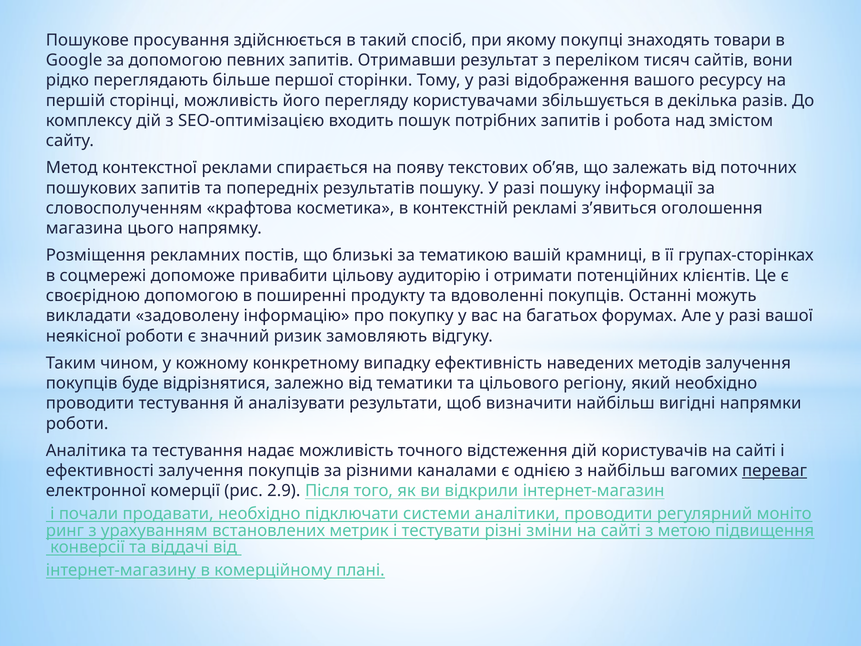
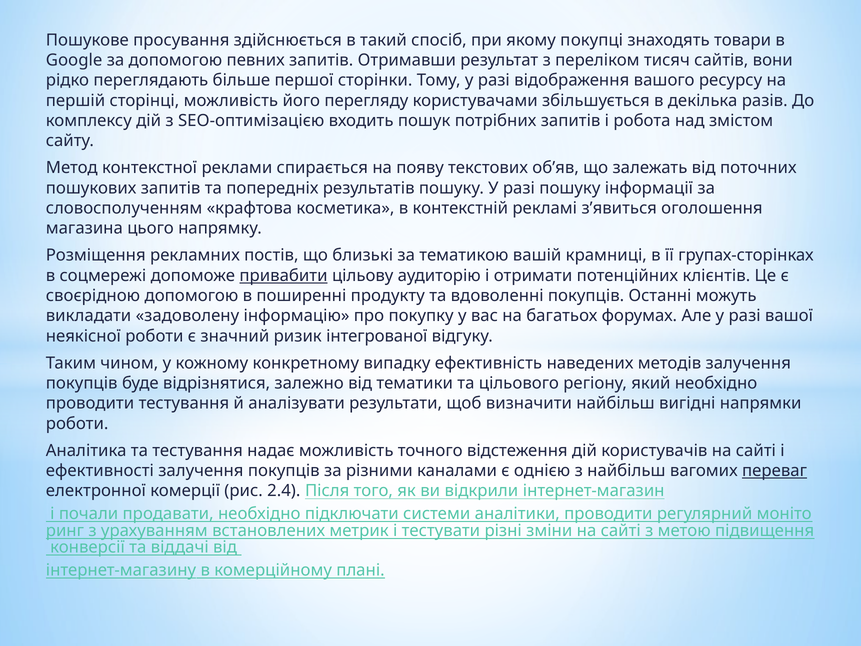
привабити underline: none -> present (283, 275)
замовляють: замовляють -> інтегрованої (377, 336)
2.9: 2.9 -> 2.4 (284, 491)
